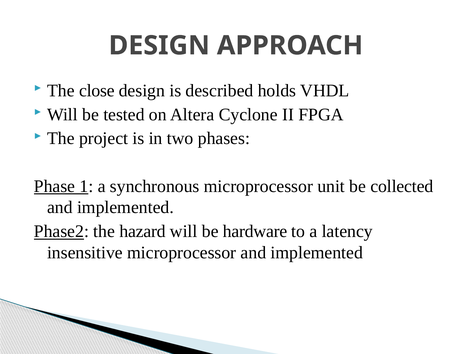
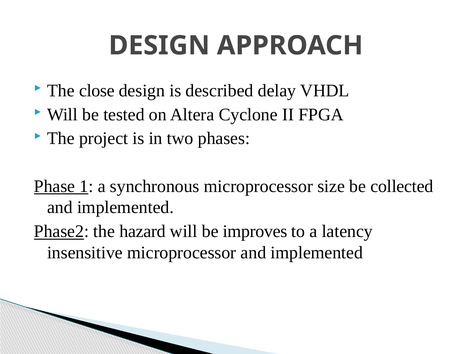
holds: holds -> delay (277, 91)
unit: unit -> size (331, 186)
hardware: hardware -> improves (255, 231)
